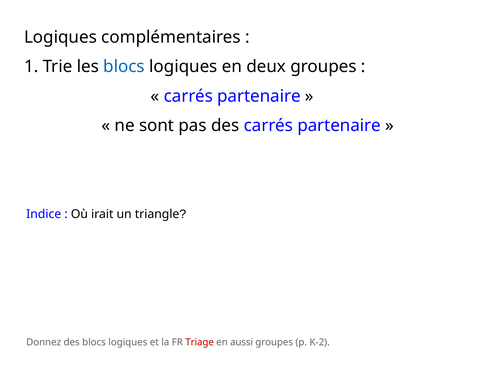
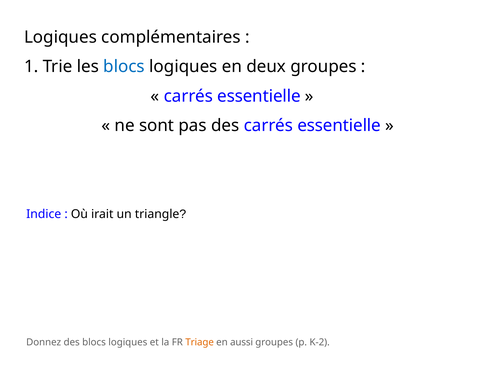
partenaire: partenaire -> essentielle (259, 96)
des carrés partenaire: partenaire -> essentielle (339, 125)
Triage colour: red -> orange (200, 342)
